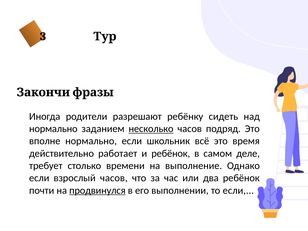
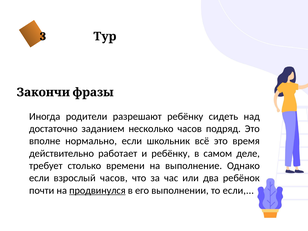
нормально: нормально -> достаточно (53, 129)
несколько underline: present -> none (151, 129)
и ребёнок: ребёнок -> ребёнку (171, 153)
